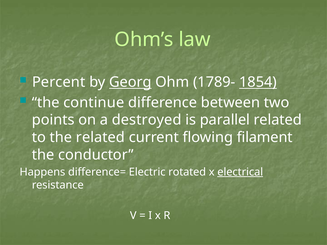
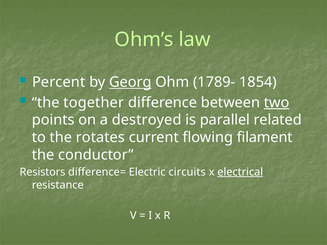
1854 underline: present -> none (258, 82)
continue: continue -> together (94, 103)
two underline: none -> present (277, 103)
the related: related -> rotates (100, 137)
Happens: Happens -> Resistors (42, 172)
rotated: rotated -> circuits (187, 172)
